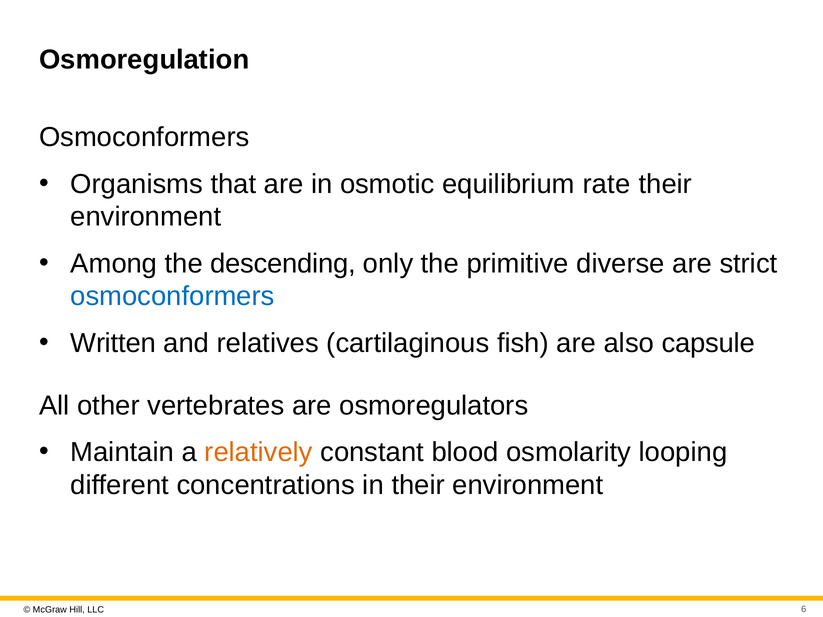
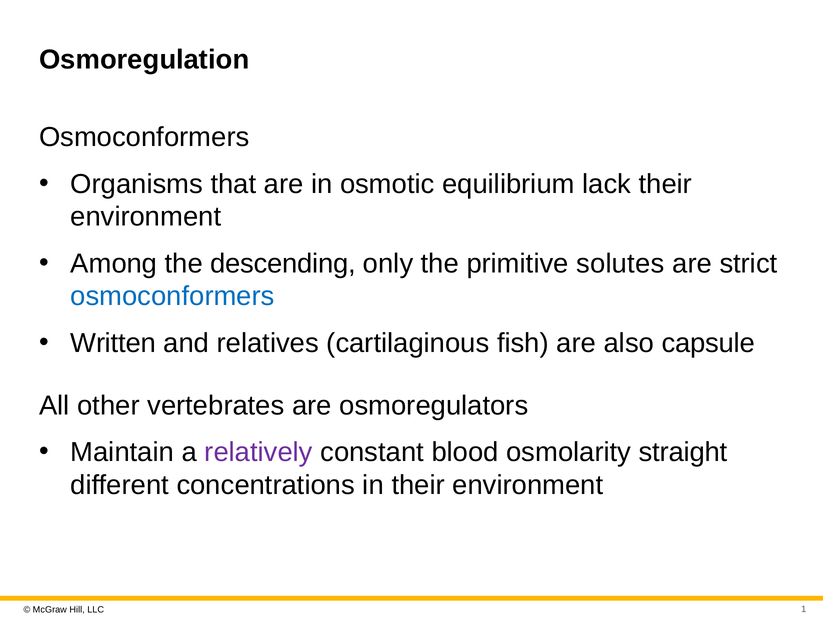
rate: rate -> lack (607, 184)
diverse: diverse -> solutes (620, 264)
relatively colour: orange -> purple (259, 453)
looping: looping -> straight (683, 453)
6: 6 -> 1 (804, 609)
